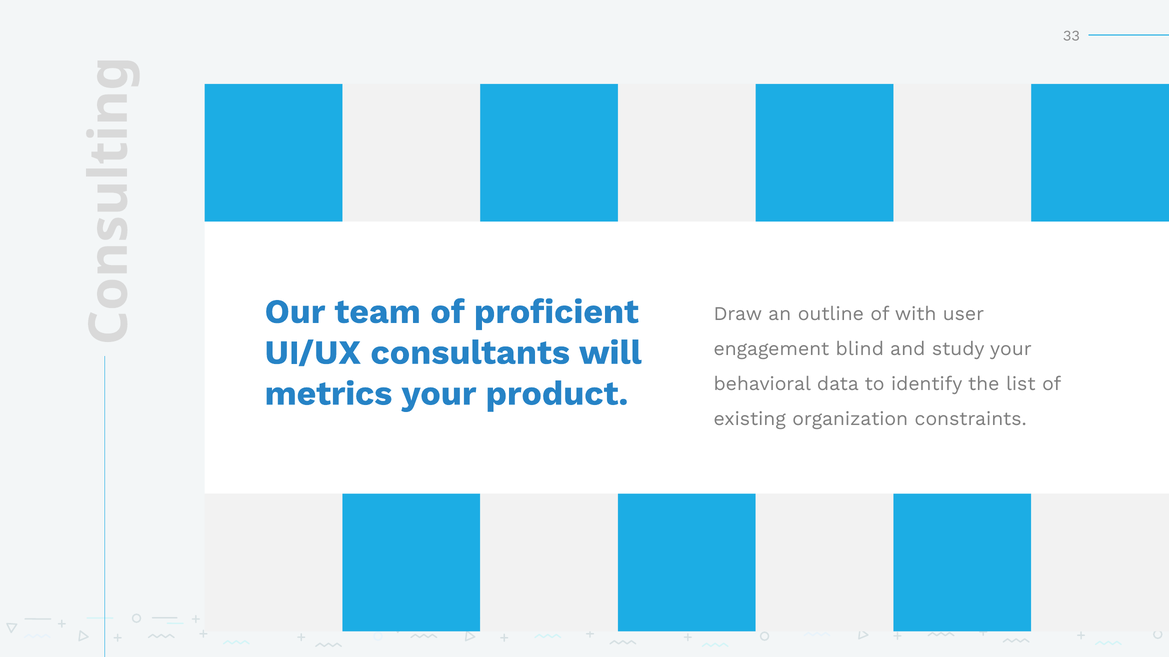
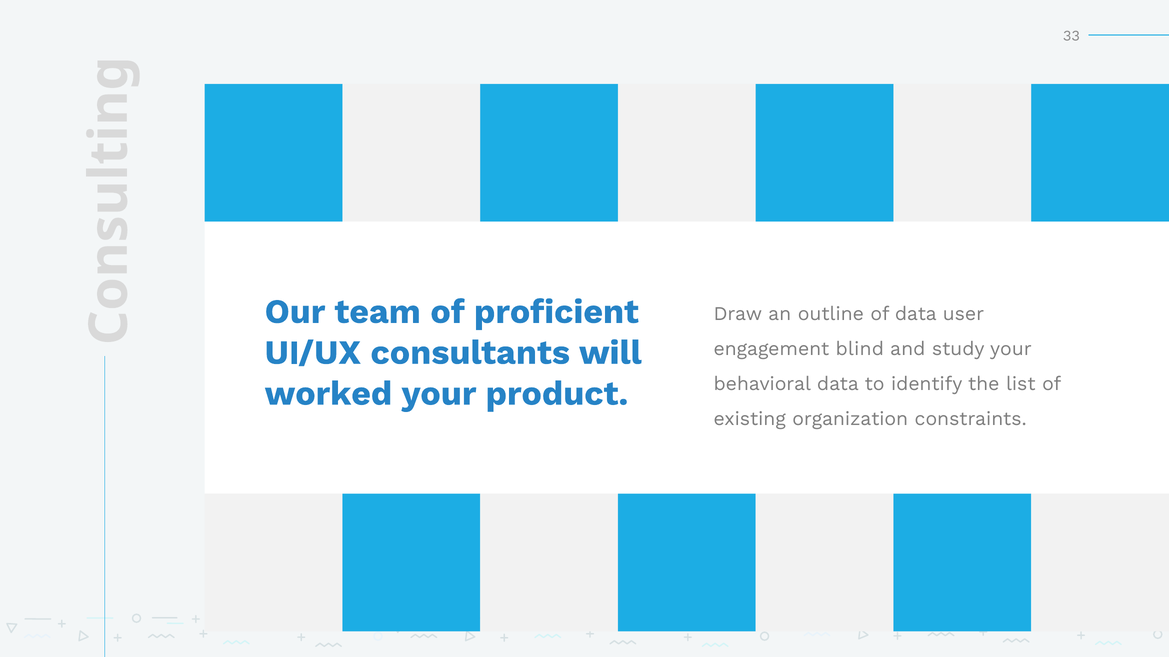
of with: with -> data (916, 314)
metrics: metrics -> worked (328, 394)
